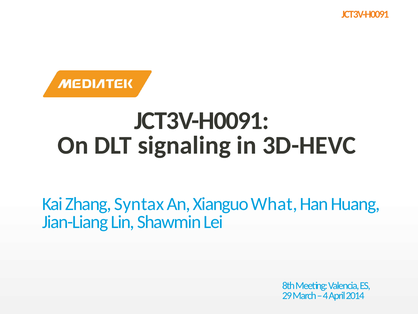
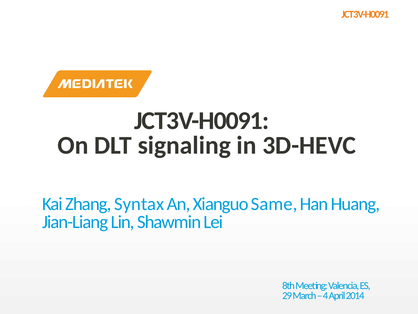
What: What -> Same (274, 204)
